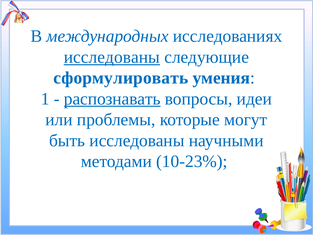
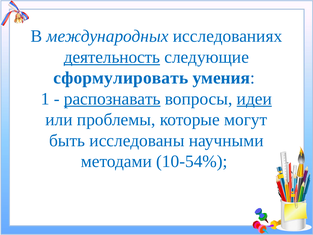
исследованы: исследованы -> деятельность (112, 57)
идеи underline: none -> present (254, 99)
10-23%: 10-23% -> 10-54% (192, 161)
